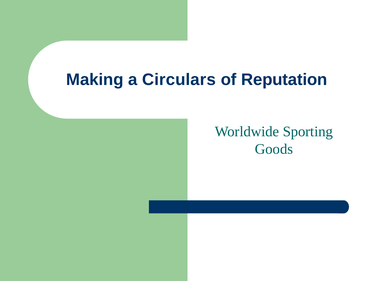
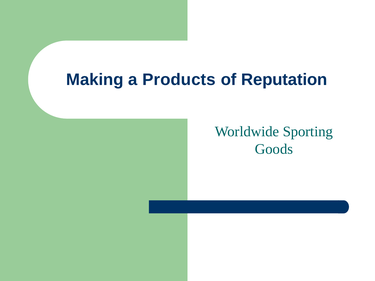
Circulars: Circulars -> Products (179, 80)
